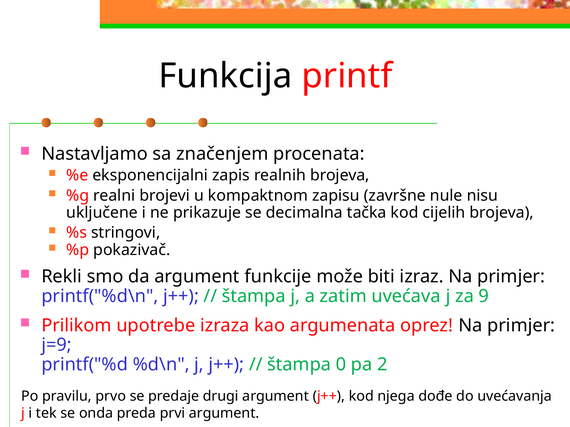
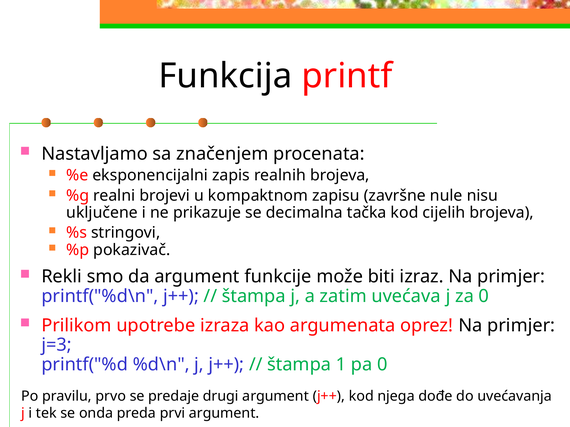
za 9: 9 -> 0 (484, 297)
j=9: j=9 -> j=3 (57, 345)
0: 0 -> 1 (341, 365)
pa 2: 2 -> 0 (382, 365)
